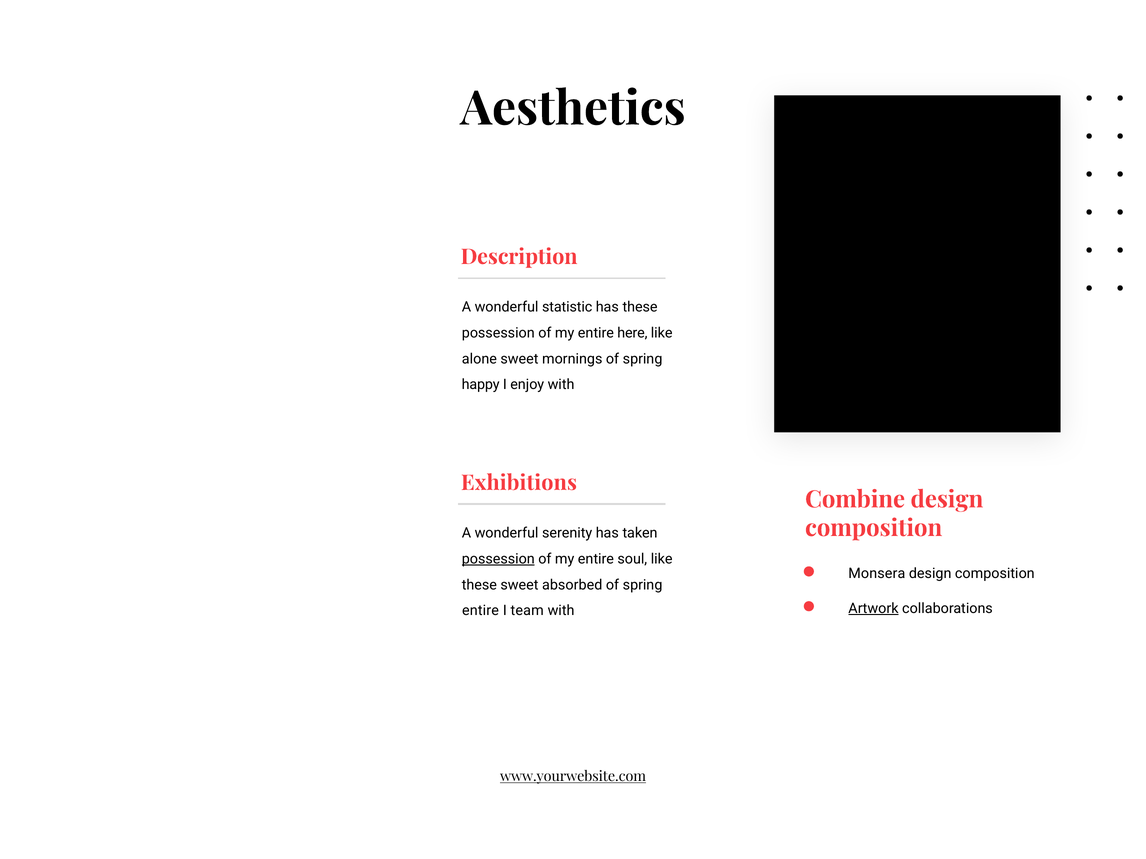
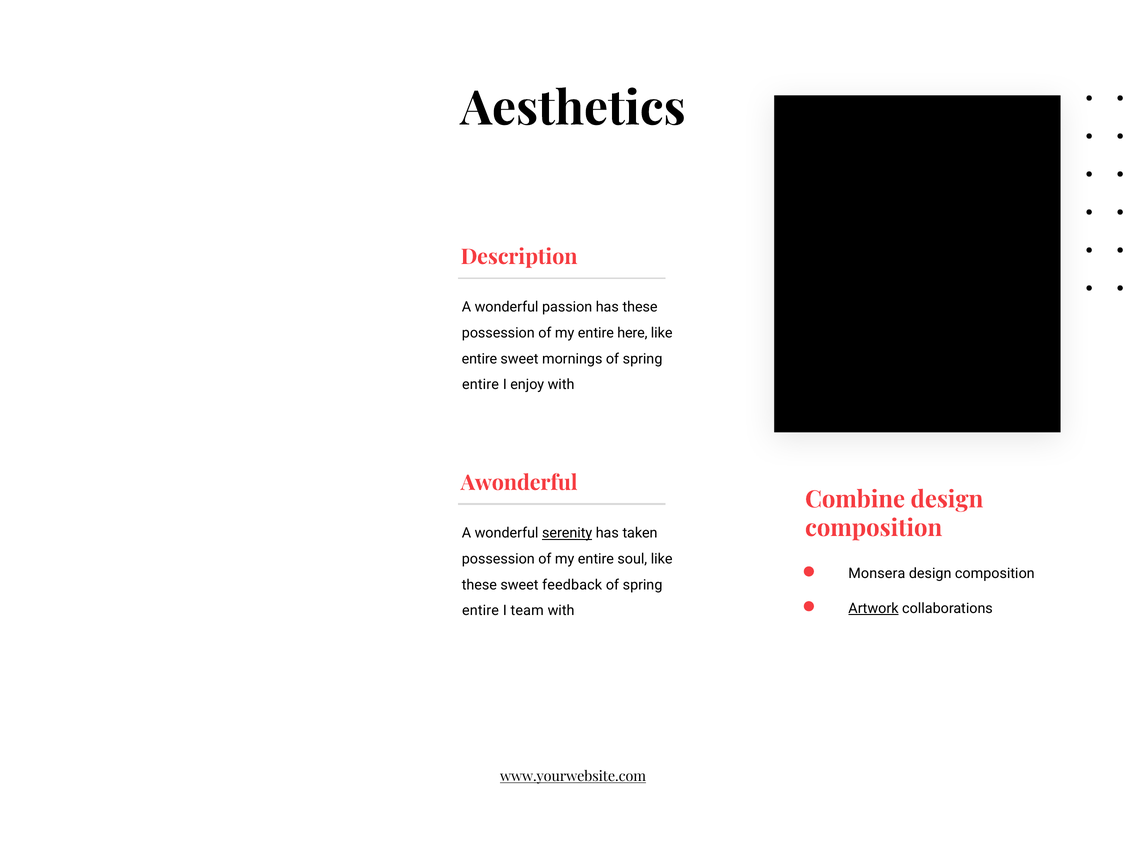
statistic: statistic -> passion (567, 307)
alone: alone -> entire (479, 359)
happy: happy -> entire (481, 385)
Exhibitions: Exhibitions -> Awonderful (519, 483)
serenity underline: none -> present (567, 533)
possession underline: present -> none (498, 559)
absorbed: absorbed -> feedback (572, 585)
